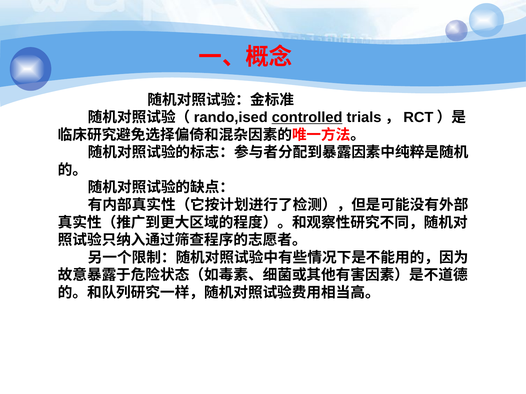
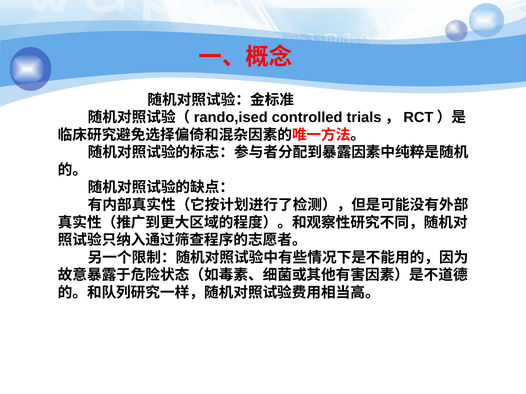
controlled underline: present -> none (307, 118)
